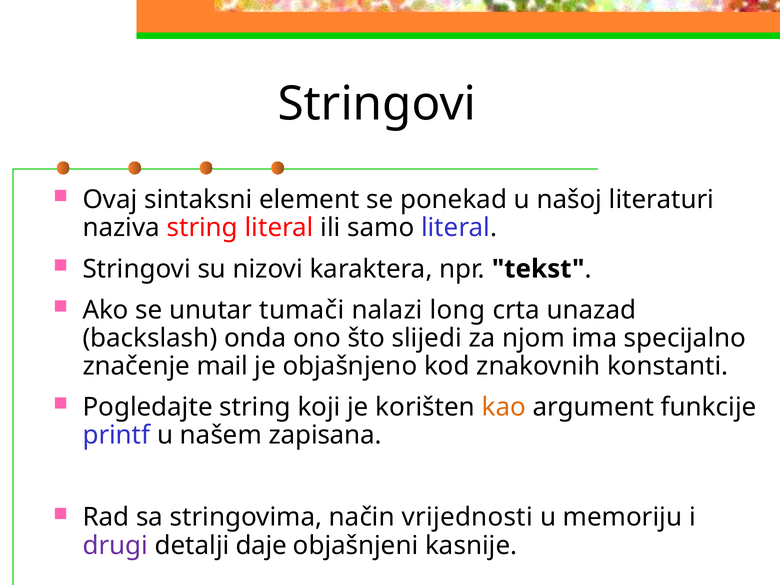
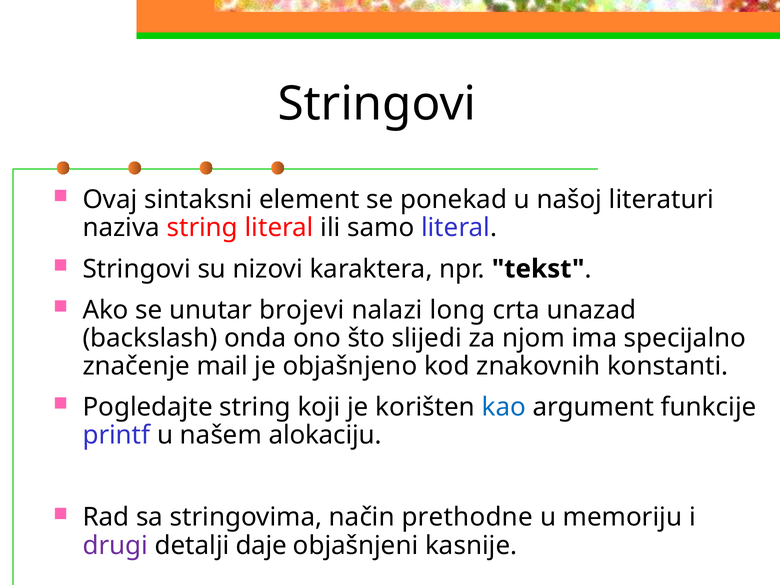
tumači: tumači -> brojevi (302, 310)
kao colour: orange -> blue (504, 407)
zapisana: zapisana -> alokaciju (325, 435)
vrijednosti: vrijednosti -> prethodne (467, 517)
